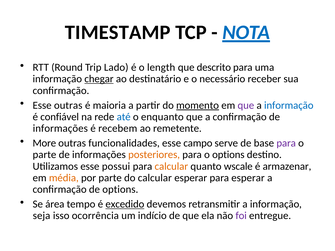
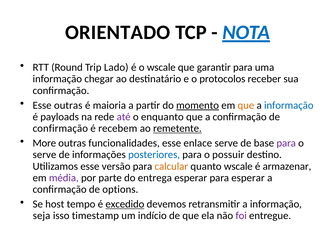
TIMESTAMP: TIMESTAMP -> ORIENTADO (118, 32)
o length: length -> wscale (161, 67)
descrito: descrito -> garantir (214, 67)
chegar underline: present -> none (99, 79)
necessário: necessário -> protocolos (222, 79)
que colour: purple -> orange (246, 105)
confiável: confiável -> payloads (60, 117)
até colour: blue -> purple (124, 117)
informações: informações -> confirmação (60, 128)
remetente underline: none -> present (177, 128)
campo: campo -> enlace (198, 143)
parte: parte -> serve (44, 155)
posteriores colour: orange -> blue (154, 155)
o options: options -> possuir (228, 155)
possui: possui -> versão (116, 166)
média colour: orange -> purple (64, 178)
do calcular: calcular -> entrega (155, 178)
área: área -> host (55, 204)
ocorrência: ocorrência -> timestamp (95, 216)
